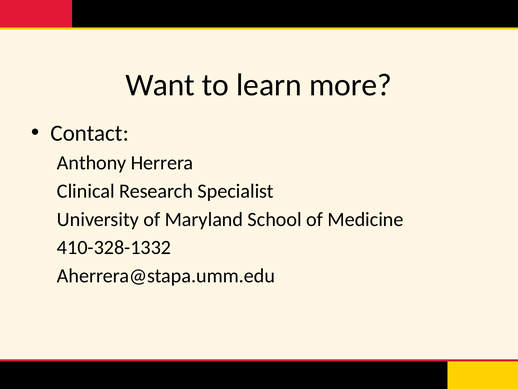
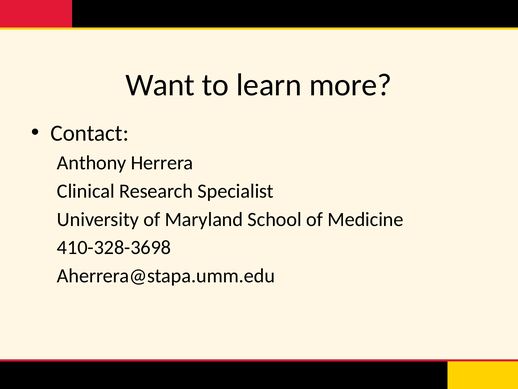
410-328-1332: 410-328-1332 -> 410-328-3698 (114, 247)
